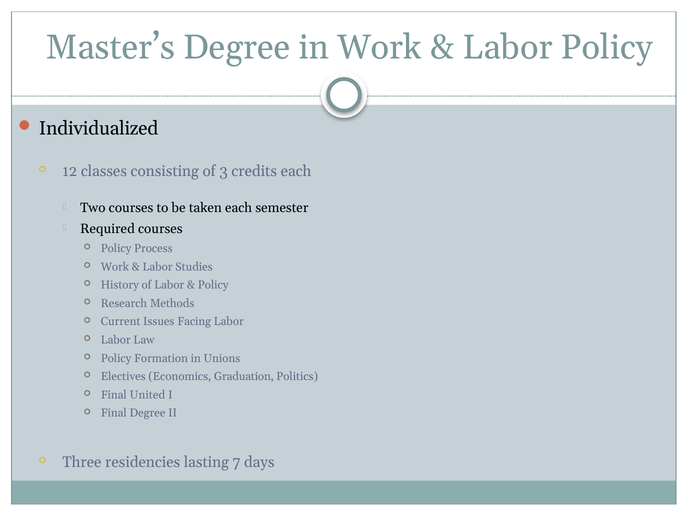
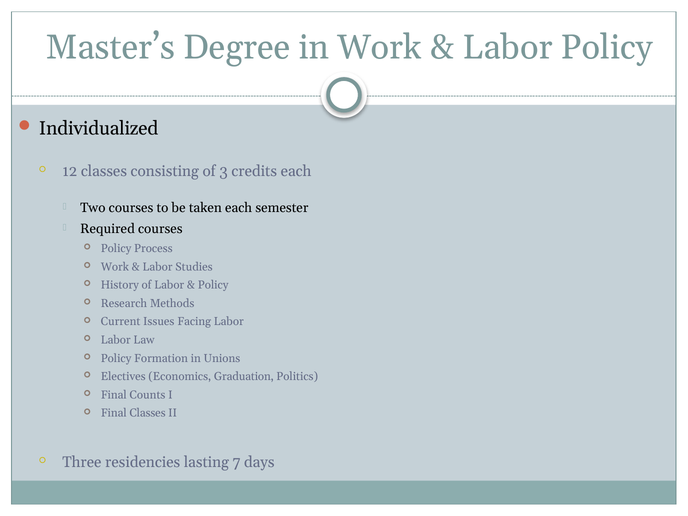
United: United -> Counts (147, 395)
Final Degree: Degree -> Classes (148, 413)
